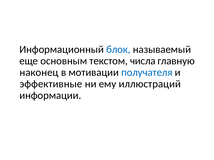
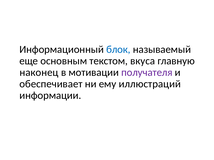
числа: числа -> вкуса (143, 61)
получателя colour: blue -> purple (147, 73)
эффективные: эффективные -> обеспечивает (51, 84)
